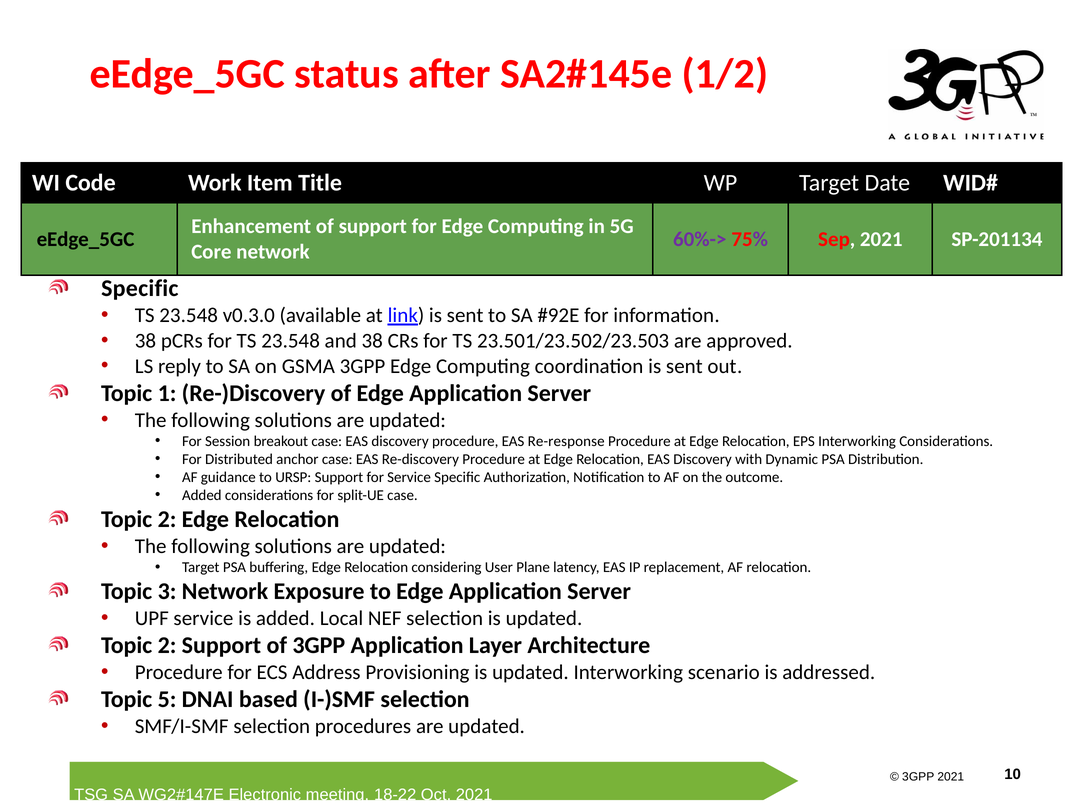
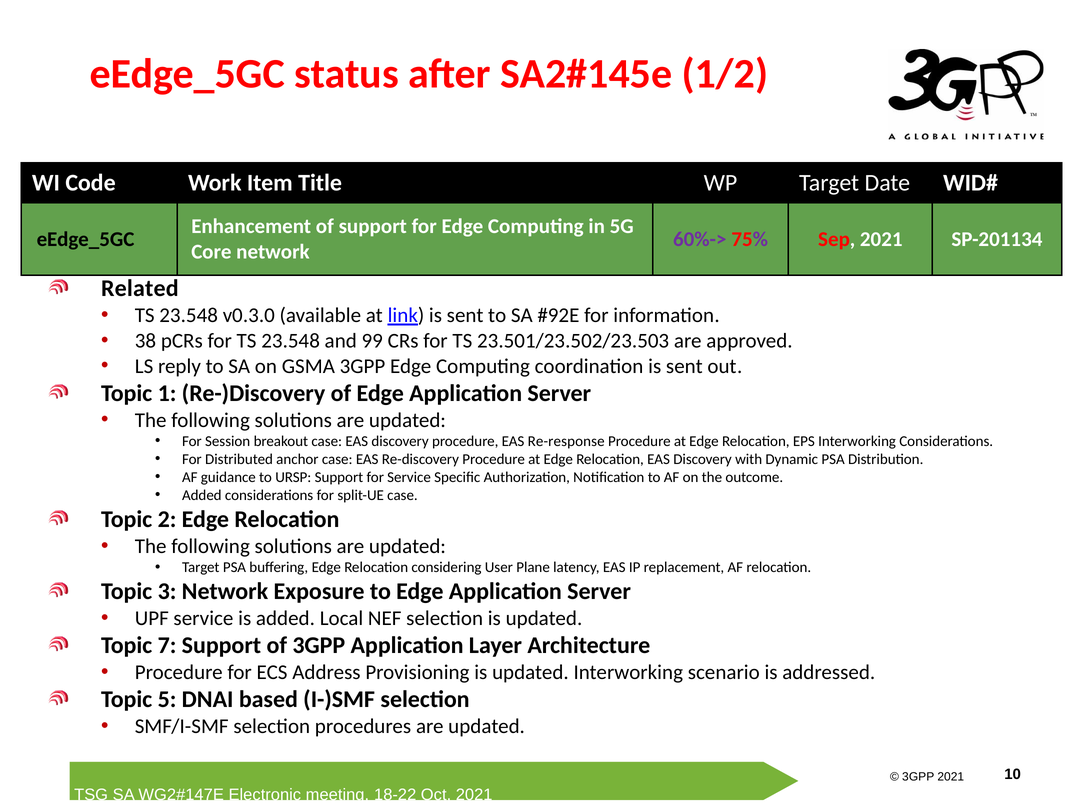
Specific: Specific -> Related (140, 289)
and 38: 38 -> 99 (372, 341)
2: 2 -> 7 (167, 645)
